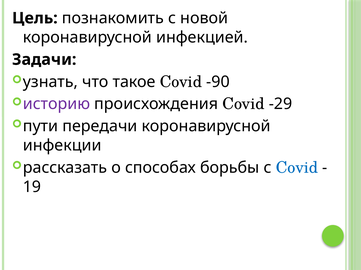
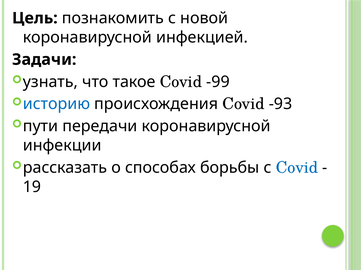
-90: -90 -> -99 (218, 82)
историю colour: purple -> blue (56, 104)
-29: -29 -> -93 (281, 104)
